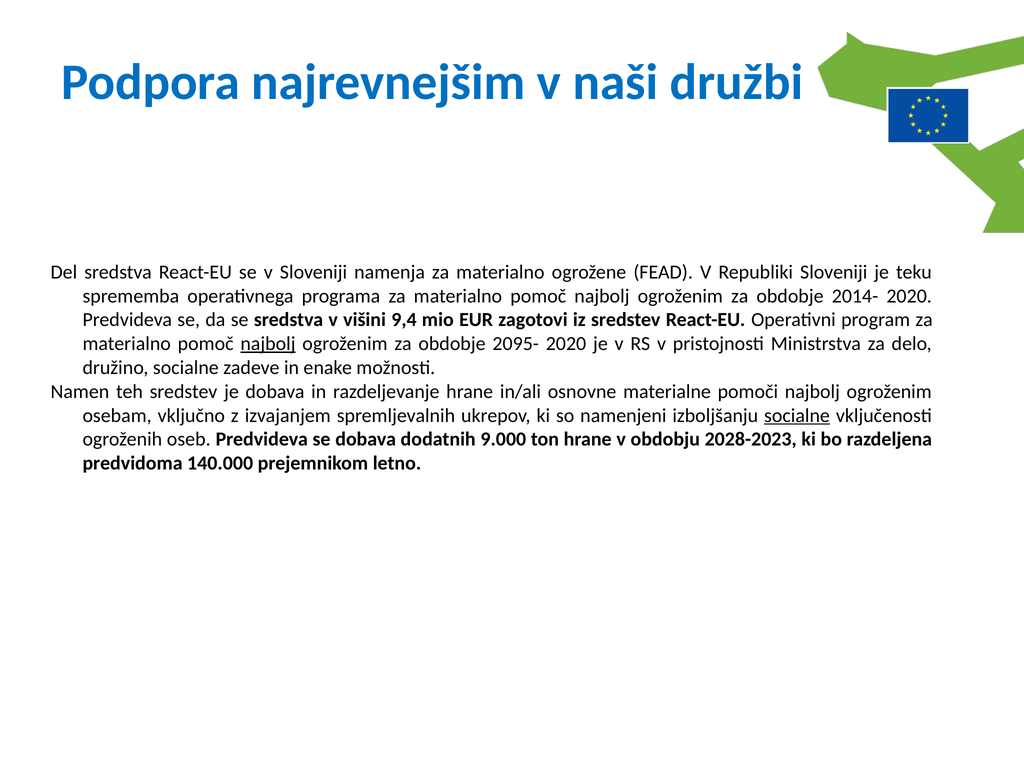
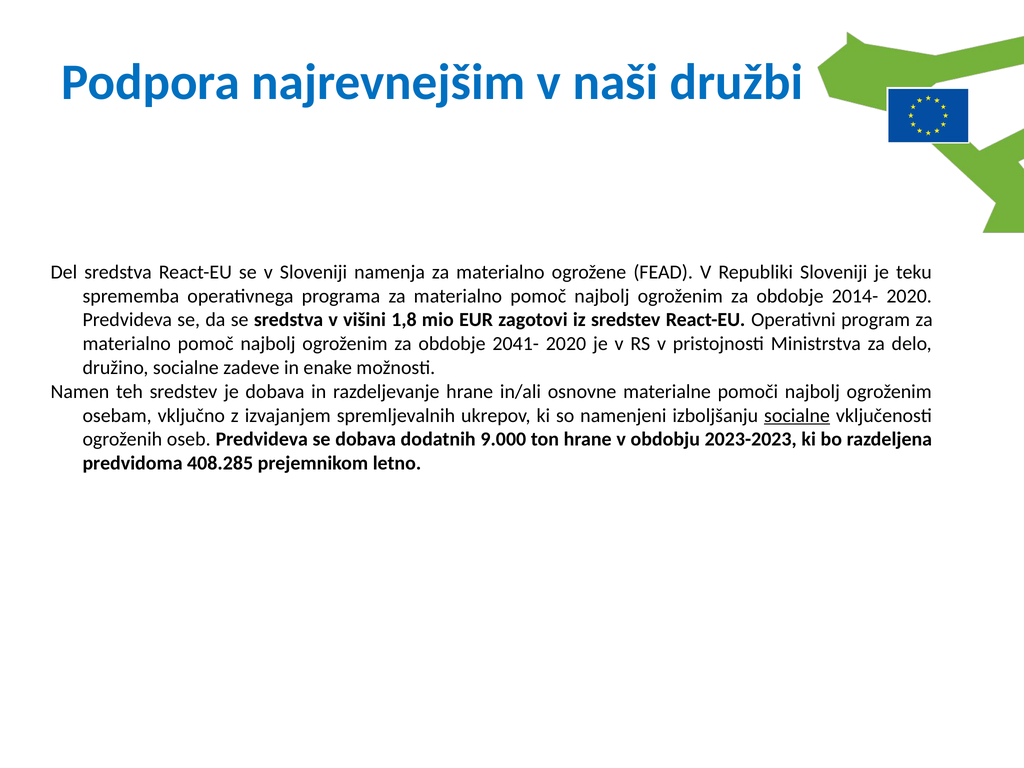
9,4: 9,4 -> 1,8 (404, 320)
najbolj underline: present -> none (268, 344)
2095-: 2095- -> 2041- (516, 344)
2028-2023: 2028-2023 -> 2023-2023 (751, 439)
140.000: 140.000 -> 408.285 (220, 463)
